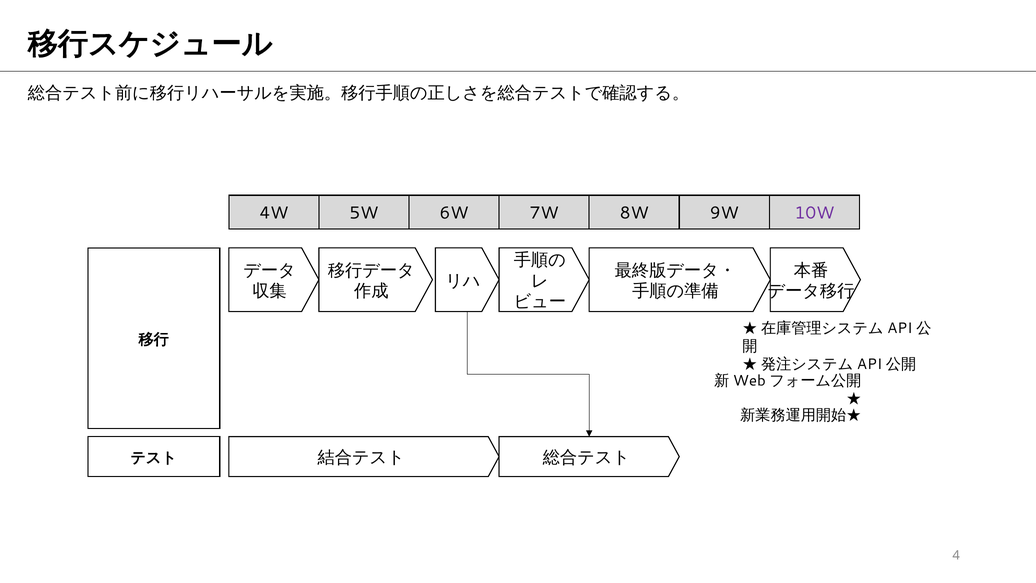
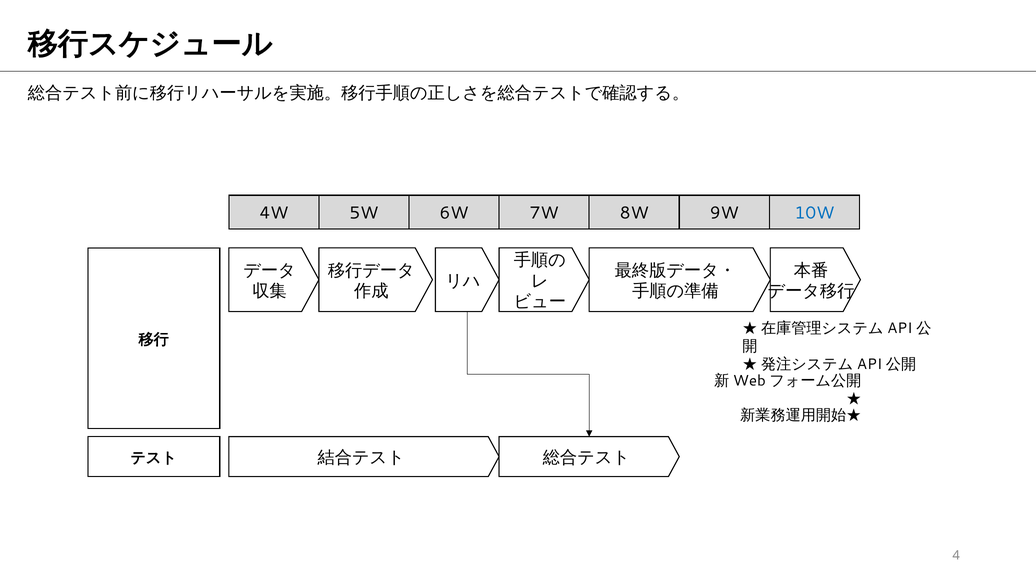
10W colour: purple -> blue (814, 213)
